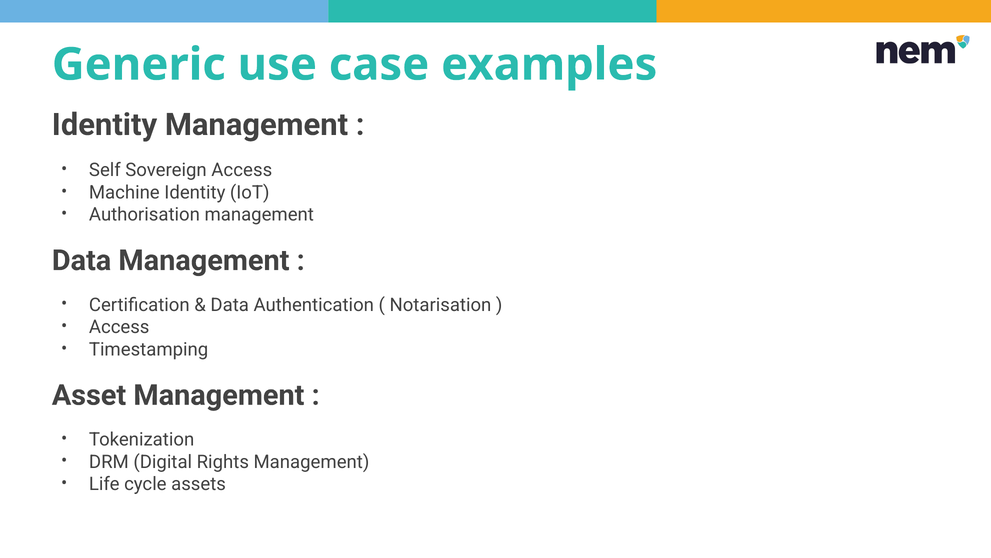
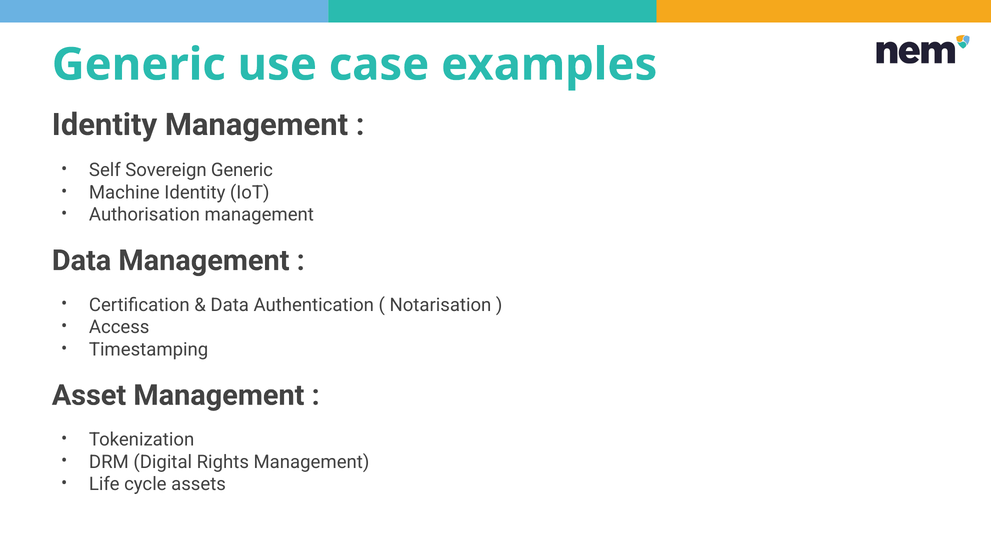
Sovereign Access: Access -> Generic (242, 170)
